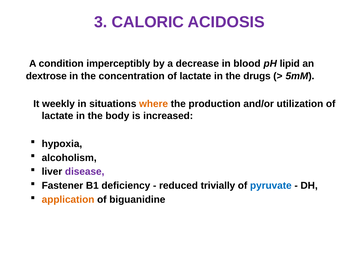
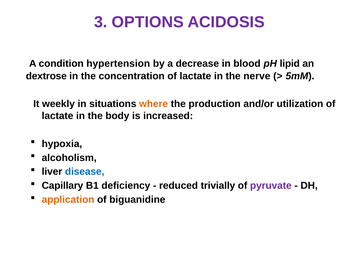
CALORIC: CALORIC -> OPTIONS (148, 22)
imperceptibly: imperceptibly -> hypertension (118, 64)
drugs: drugs -> nerve (257, 76)
disease colour: purple -> blue (85, 172)
Fastener: Fastener -> Capillary (62, 186)
pyruvate colour: blue -> purple (271, 186)
